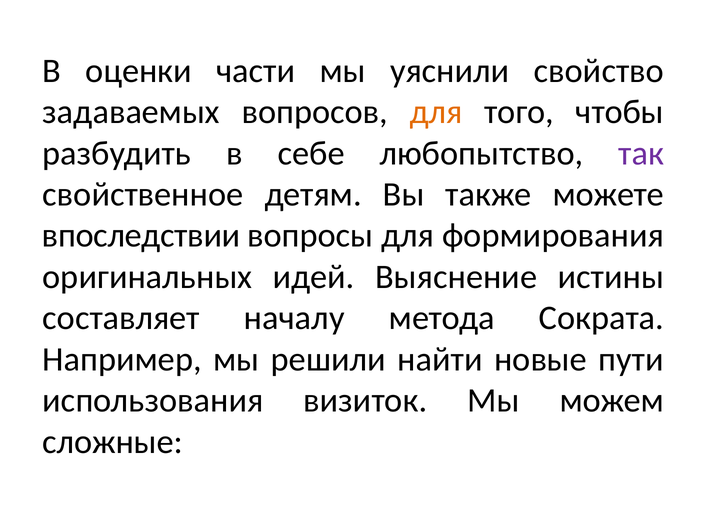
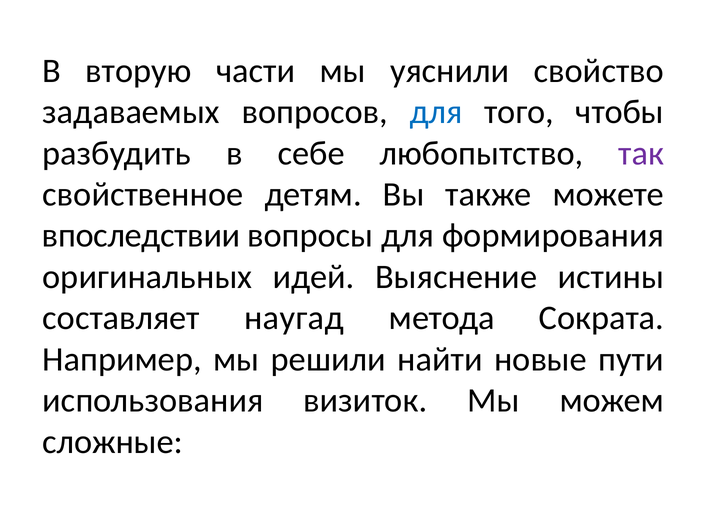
оценки: оценки -> вторую (139, 71)
для colour: orange -> blue (436, 112)
началу: началу -> наугад (294, 318)
